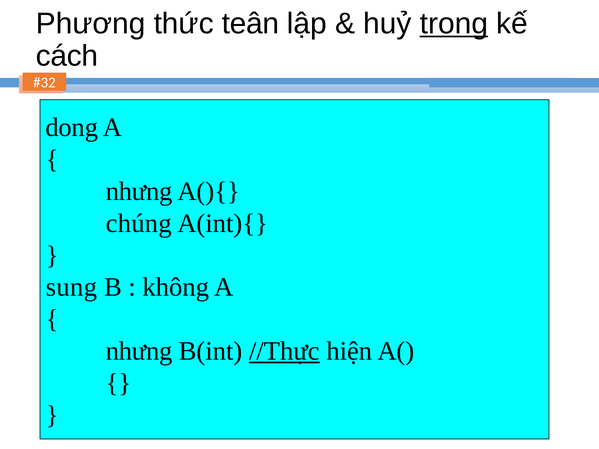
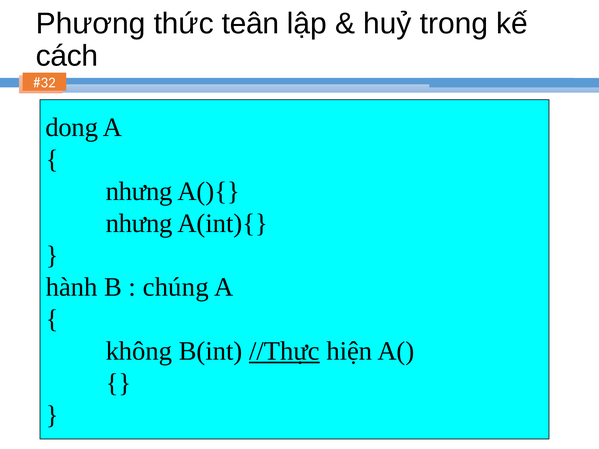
trong underline: present -> none (454, 24)
chúng: chúng -> nhưng (139, 223)
sung: sung -> hành (72, 287)
không: không -> chúng (176, 287)
nhưng: nhưng -> không (139, 351)
